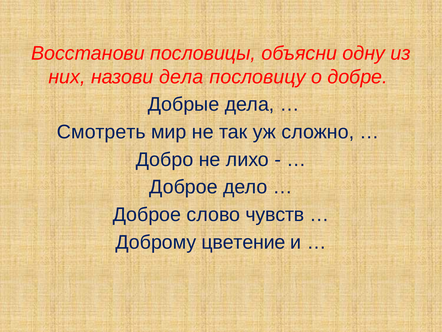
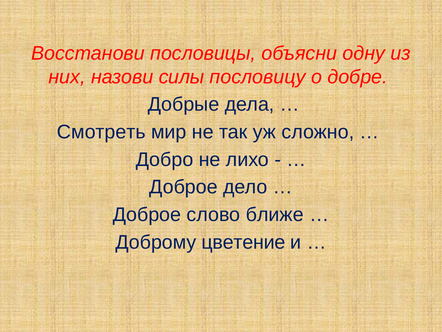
назови дела: дела -> силы (182, 77)
чувств: чувств -> ближе (275, 214)
